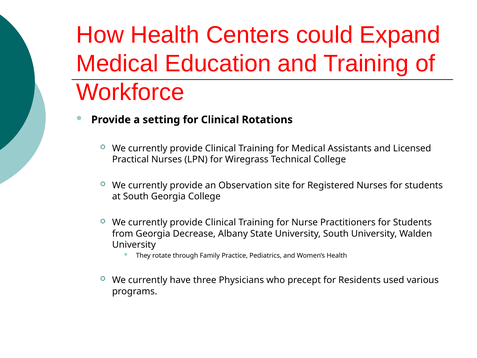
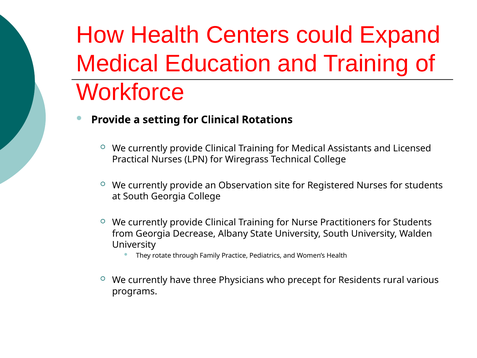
used: used -> rural (394, 280)
